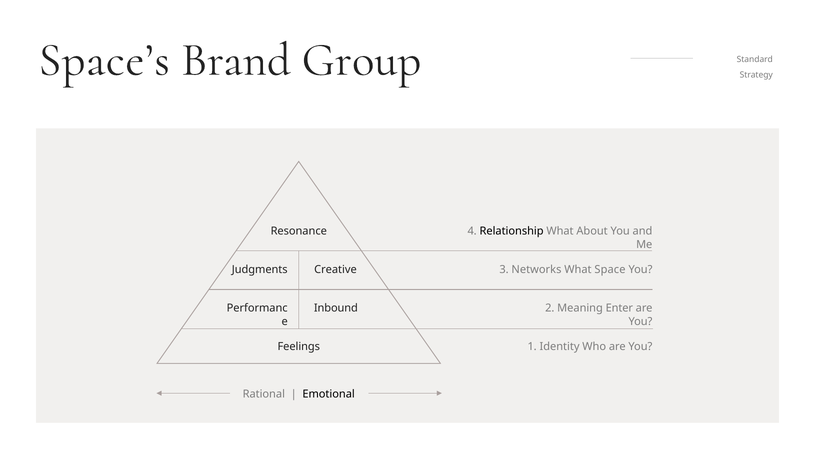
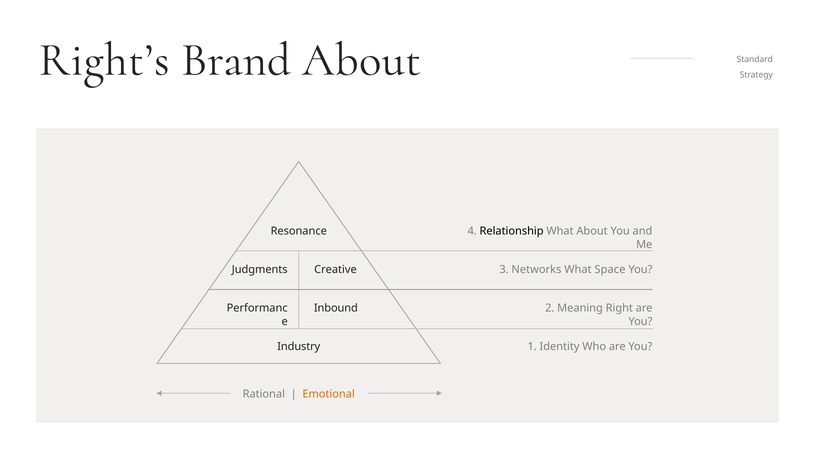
Space’s: Space’s -> Right’s (104, 59)
Brand Group: Group -> About (361, 59)
Enter: Enter -> Right (619, 308)
Feelings: Feelings -> Industry (299, 346)
Emotional colour: black -> orange (329, 393)
